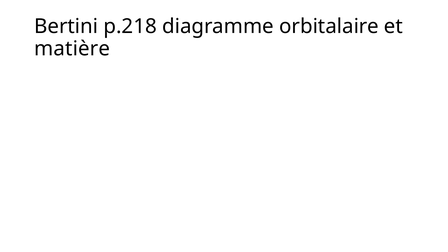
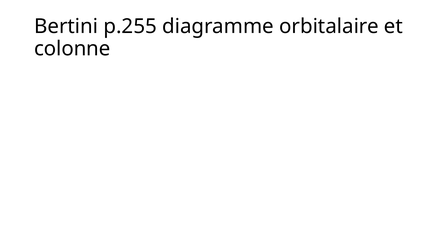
p.218: p.218 -> p.255 (130, 27)
matière: matière -> colonne (72, 49)
